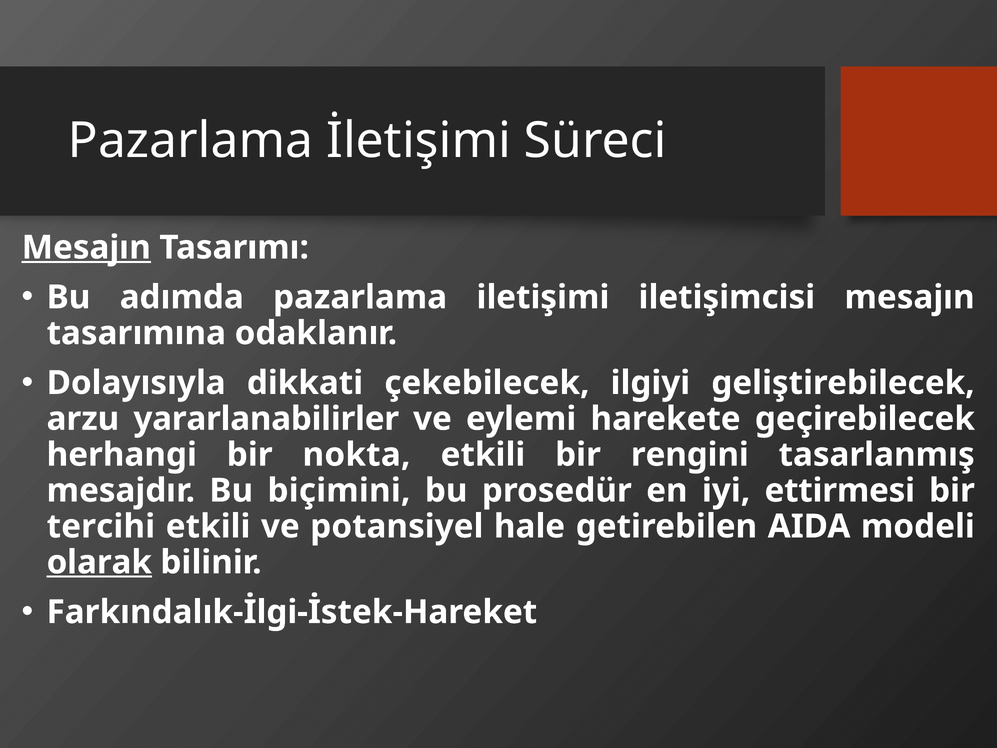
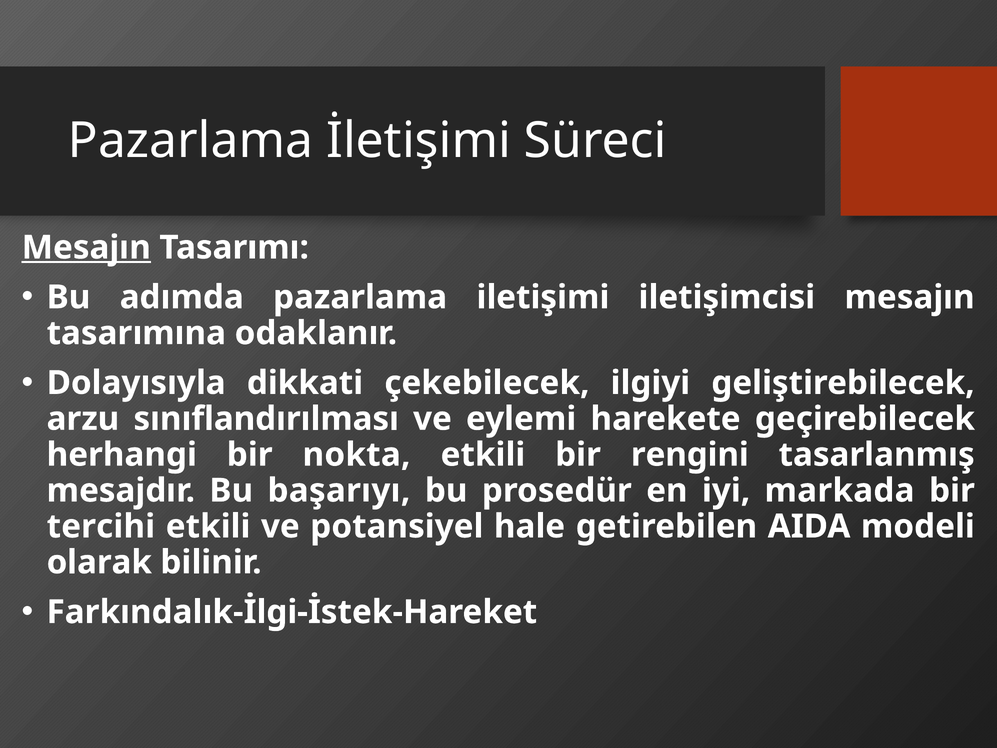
yararlanabilirler: yararlanabilirler -> sınıflandırılması (266, 419)
biçimini: biçimini -> başarıyı (339, 490)
ettirmesi: ettirmesi -> markada (840, 490)
olarak underline: present -> none (99, 562)
